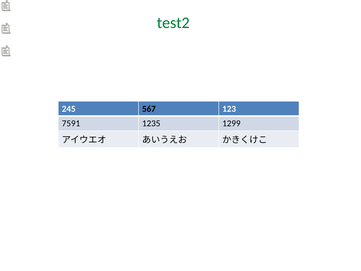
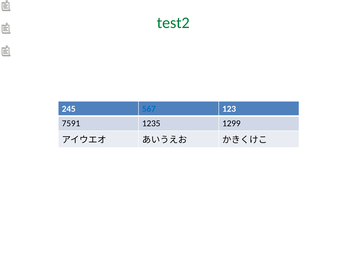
567 colour: black -> blue (149, 109)
